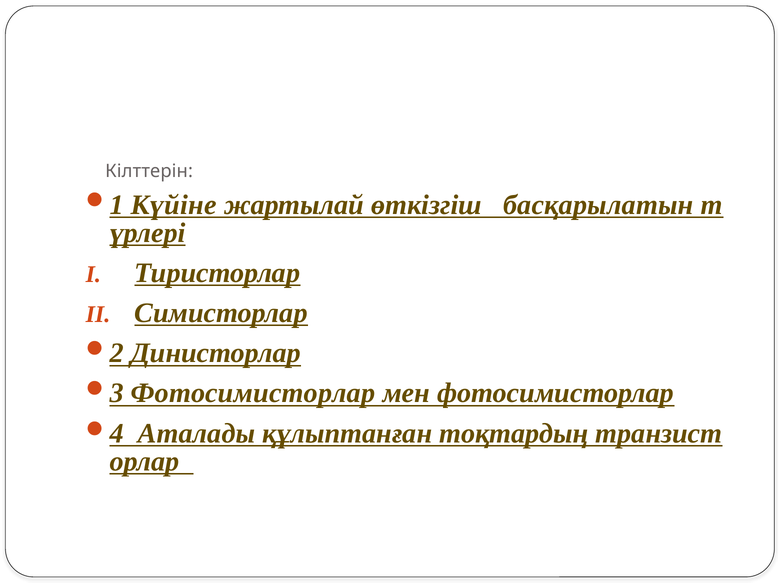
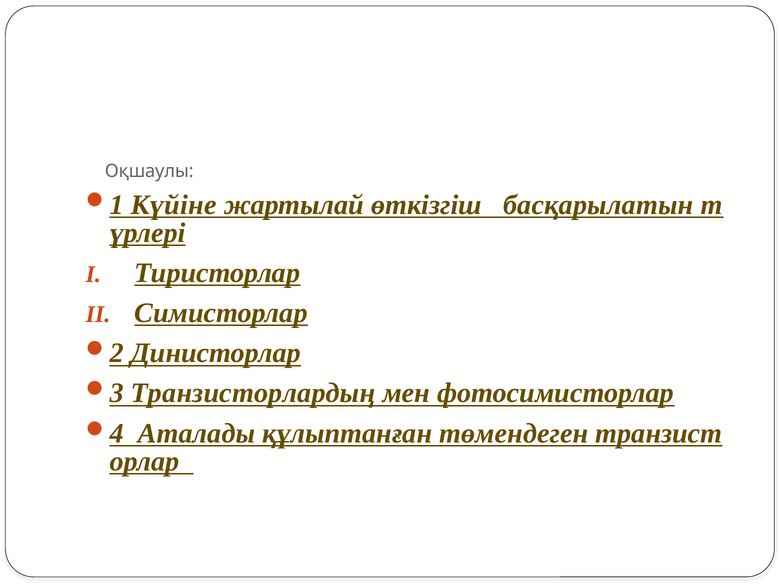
Кілттерін: Кілттерін -> Оқшаулы (149, 171)
Фотосимисторлар: Фотосимисторлар -> Транзисторлардың (253, 393)
тоқтардың: тоқтардың -> төмендеген (514, 433)
